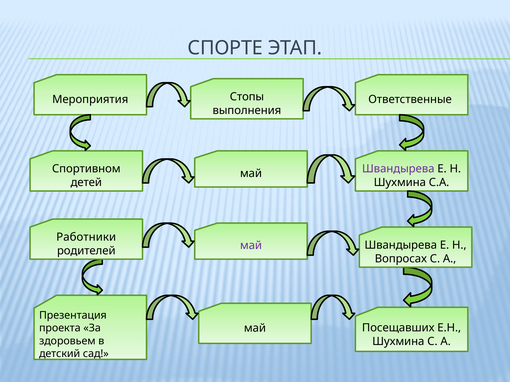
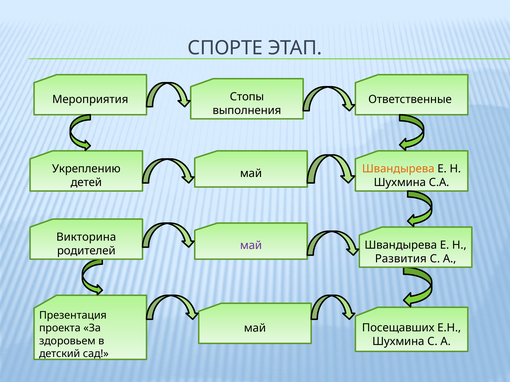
Спортивном: Спортивном -> Укреплению (86, 169)
Швандырева colour: purple -> orange (398, 169)
Работники: Работники -> Викторина (86, 237)
Вопросах: Вопросах -> Развития (401, 259)
